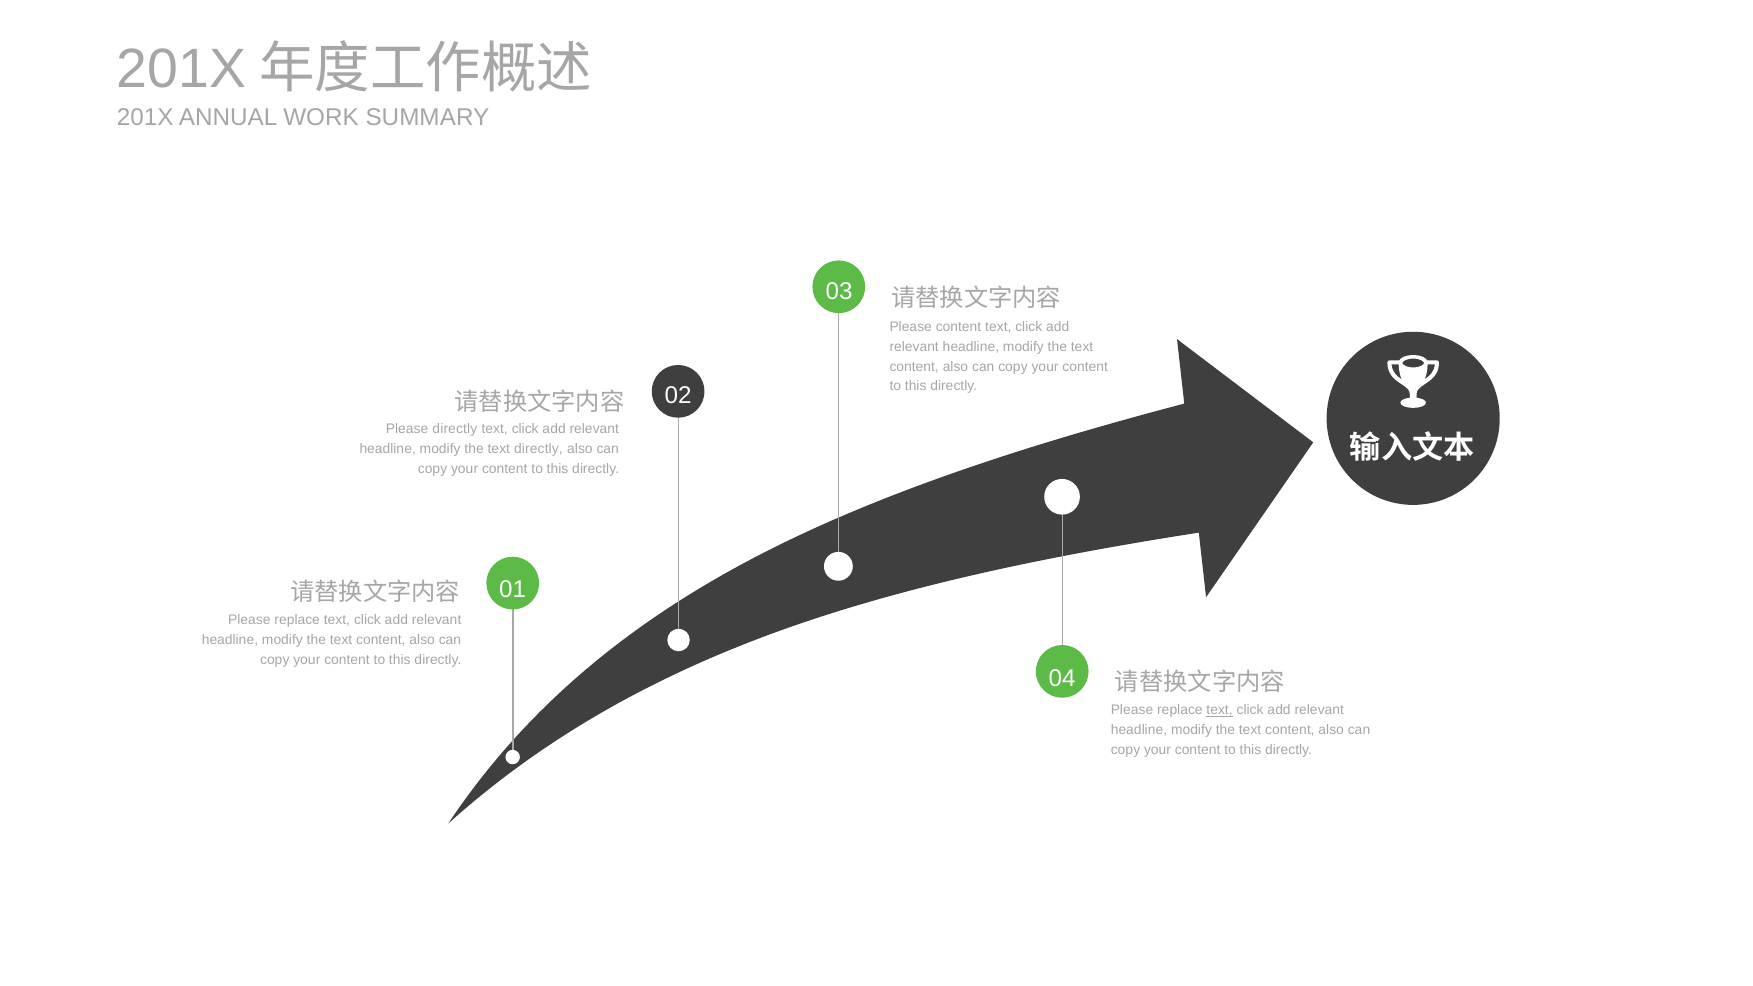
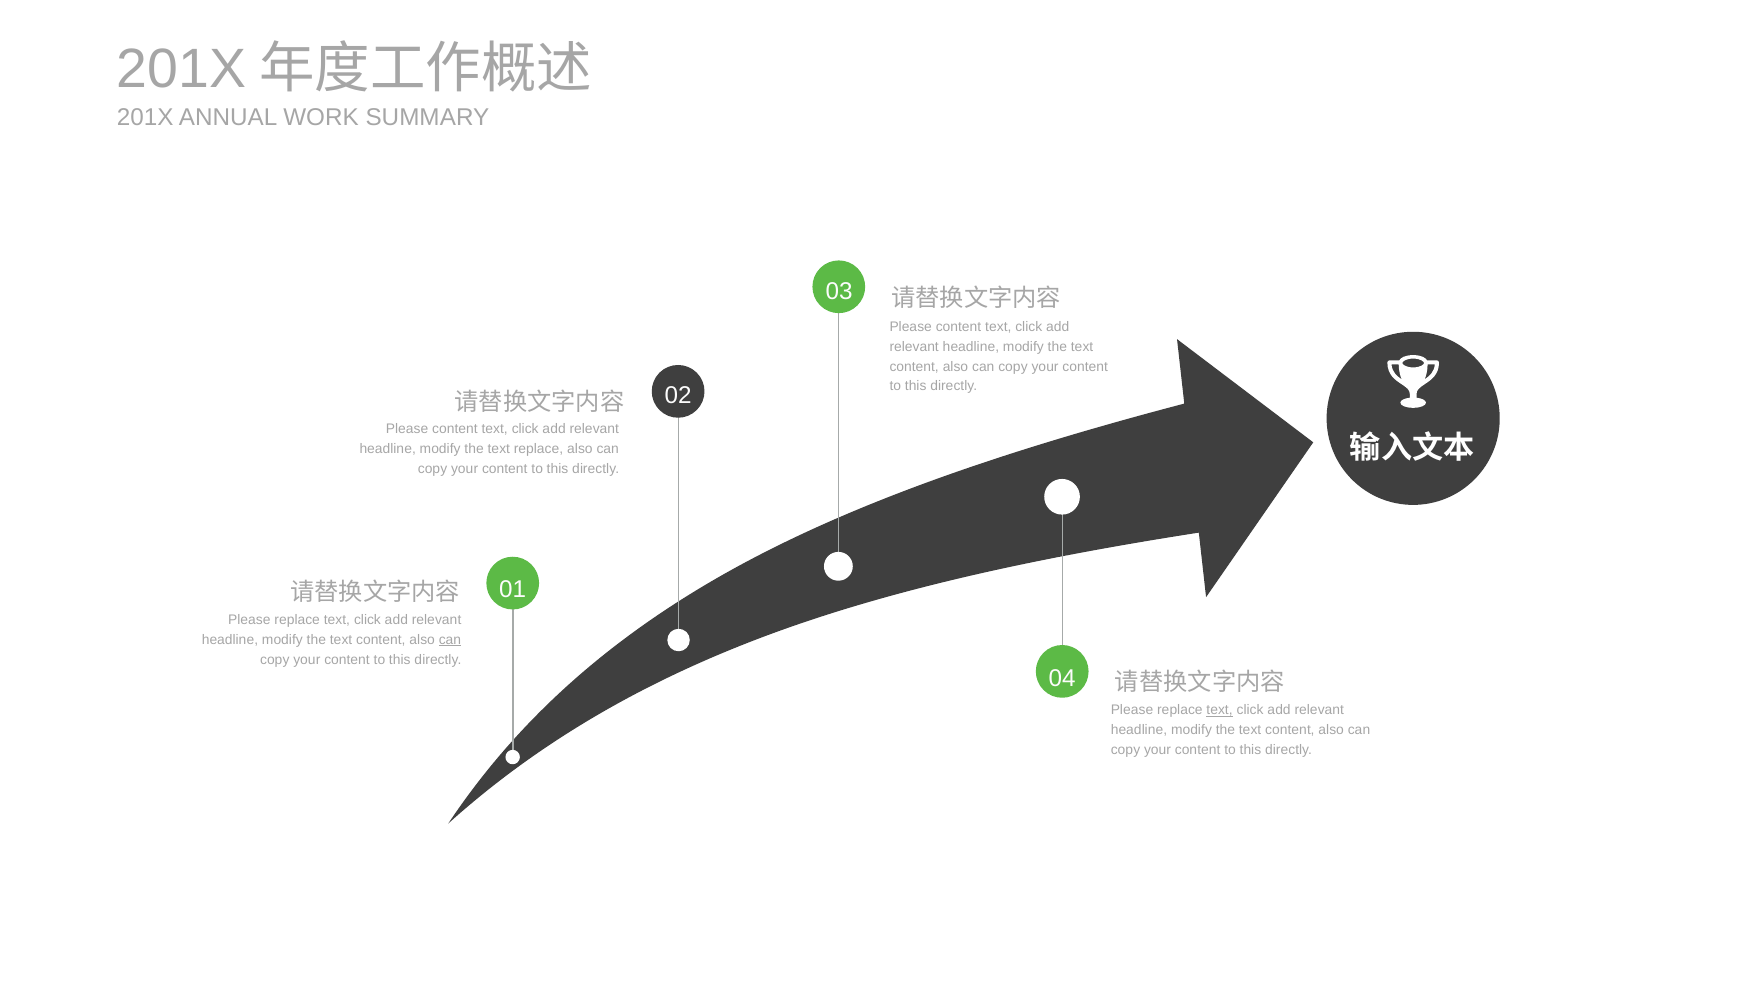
directly: directly -> content (455, 429)
text directly: directly -> replace (539, 449)
can underline: none -> present (450, 640)
